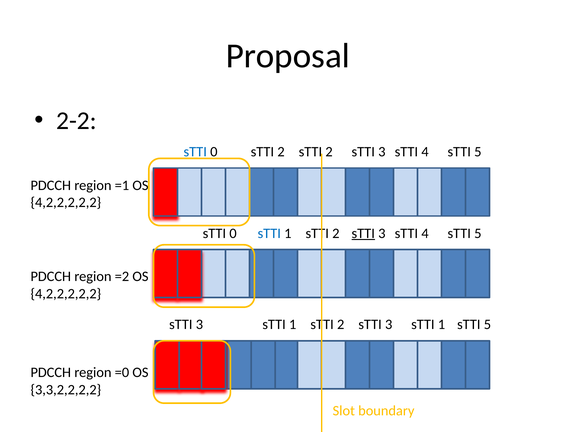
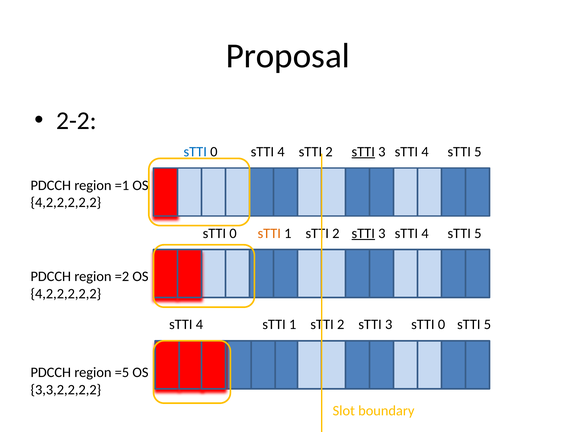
2: 2 -> 4 (281, 152)
sTTI underline: none -> present (363, 152)
sTTI colour: blue -> orange (269, 233)
3: 3 -> 4 (199, 324)
3 sTTI 1: 1 -> 0 (441, 324)
=0: =0 -> =5 (122, 372)
